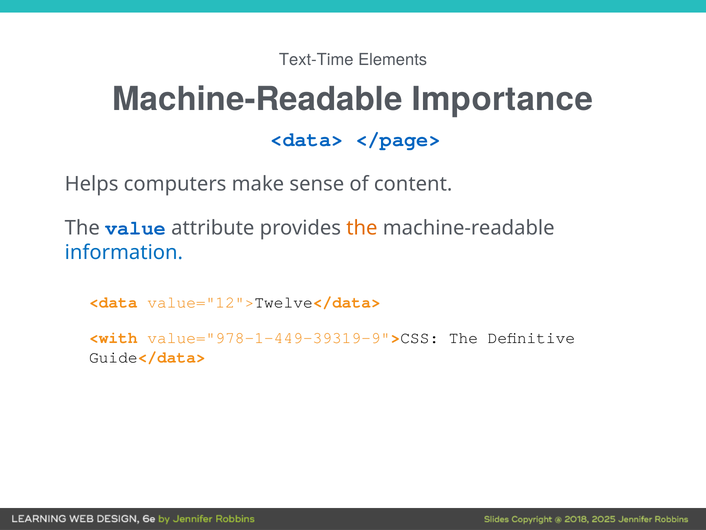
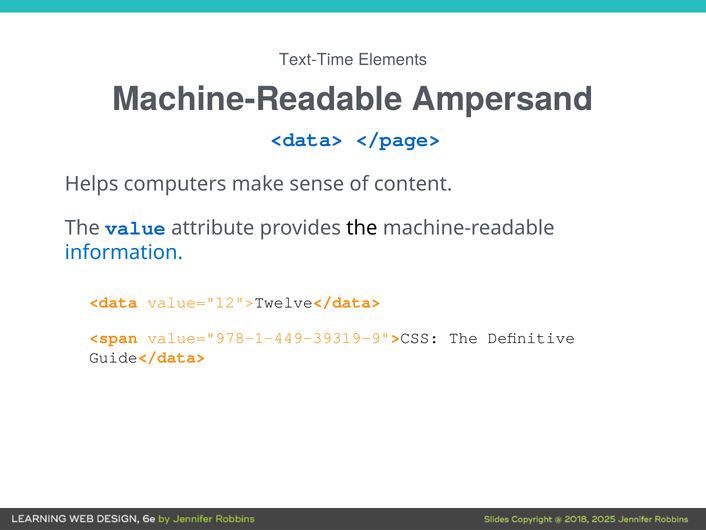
Importance: Importance -> Ampersand (503, 99)
the colour: orange -> black (362, 228)
<with: <with -> <span (113, 337)
